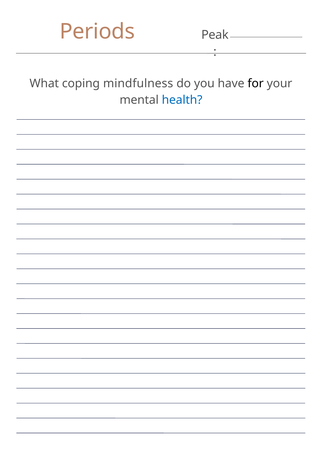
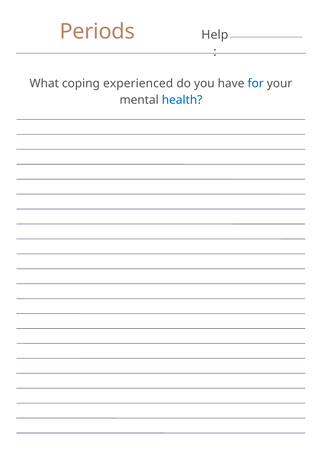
Peak: Peak -> Help (215, 35)
mindfulness: mindfulness -> experienced (138, 84)
for colour: black -> blue (256, 84)
